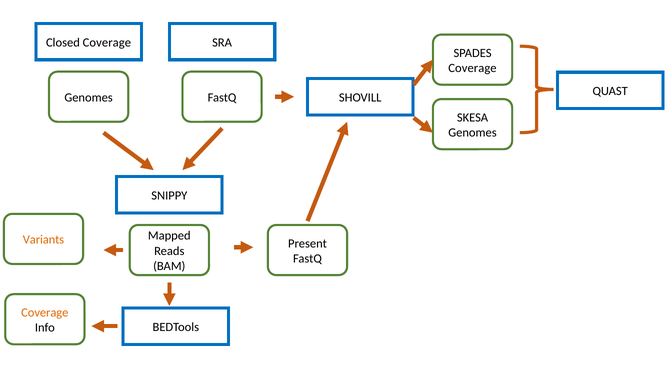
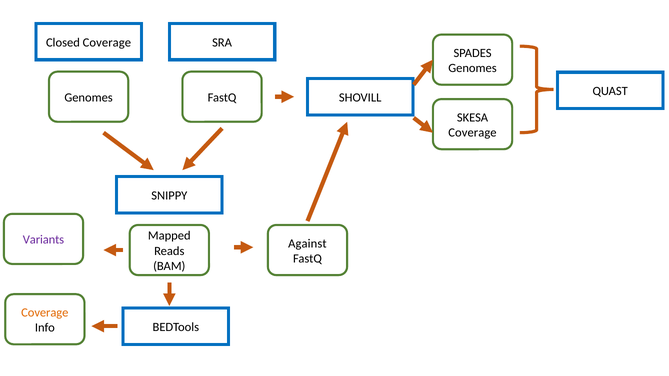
Coverage: Coverage -> Genomes (473, 68)
Genomes: Genomes -> Coverage (472, 133)
Variants colour: orange -> purple (43, 240)
Present: Present -> Against (307, 244)
